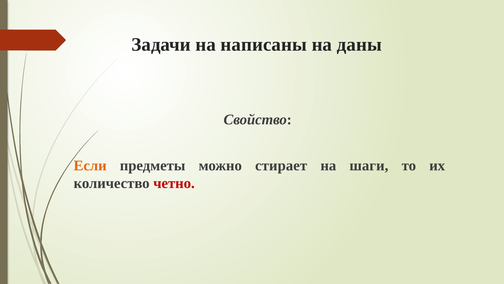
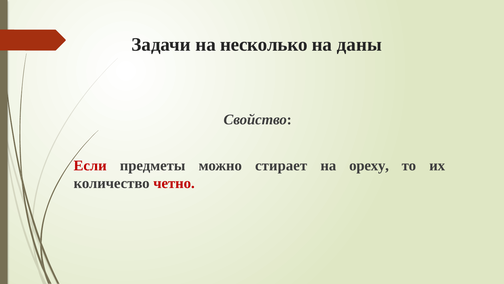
написаны: написаны -> несколько (264, 44)
Если colour: orange -> red (90, 165)
шаги: шаги -> ореху (369, 165)
